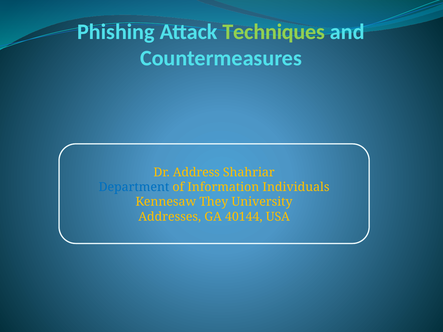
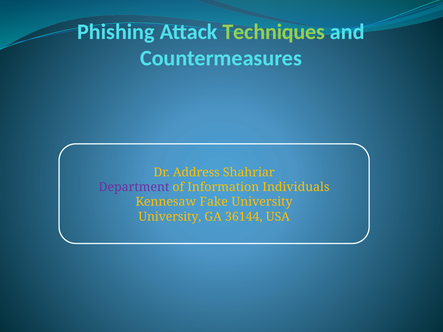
Department colour: blue -> purple (134, 187)
They: They -> Fake (214, 202)
Addresses: Addresses -> University (170, 217)
40144: 40144 -> 36144 (244, 217)
